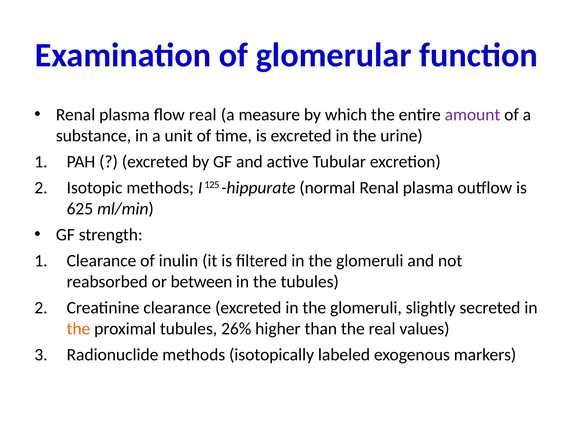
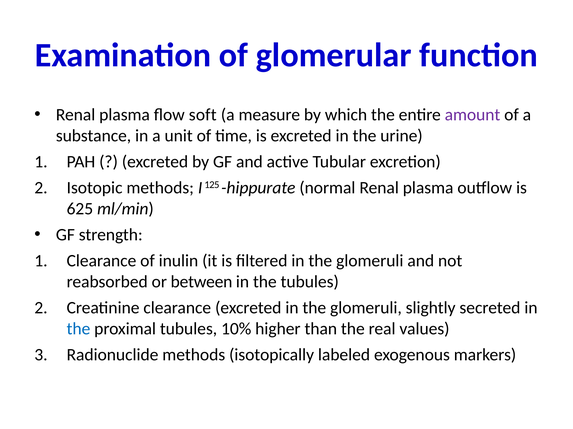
flow real: real -> soft (203, 115)
the colour: orange -> blue (78, 329)
26%: 26% -> 10% (236, 329)
